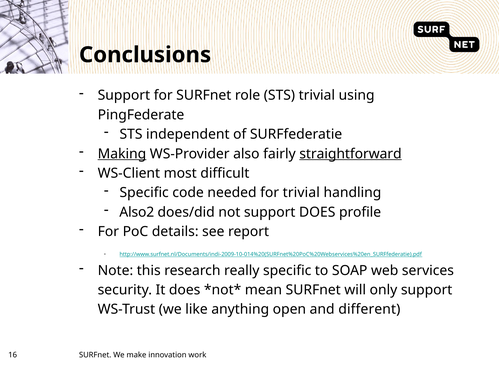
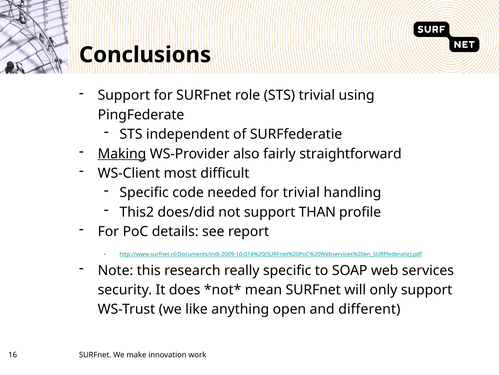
straightforward underline: present -> none (350, 153)
Also2: Also2 -> This2 (137, 212)
support DOES: DOES -> THAN (317, 212)
